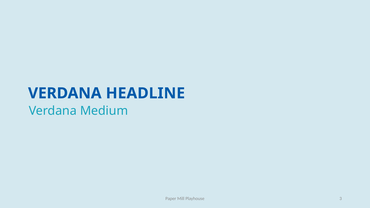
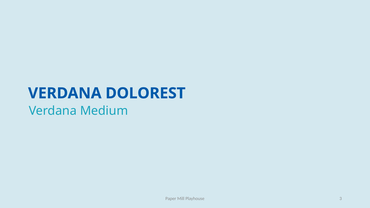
HEADLINE: HEADLINE -> DOLOREST (145, 93)
